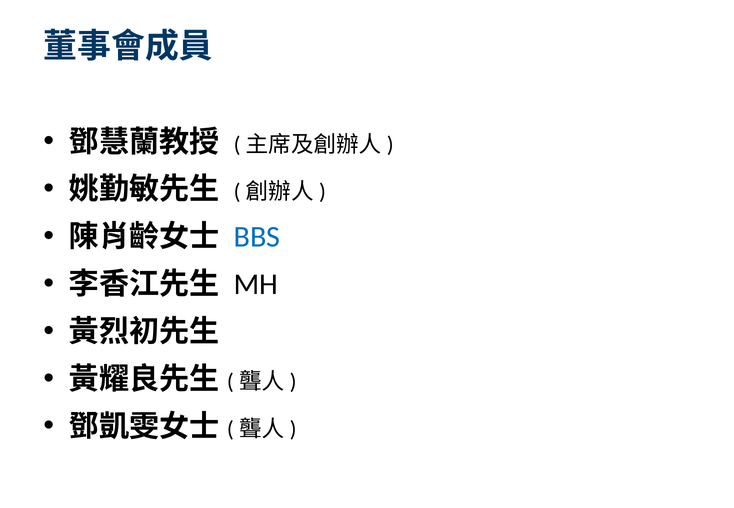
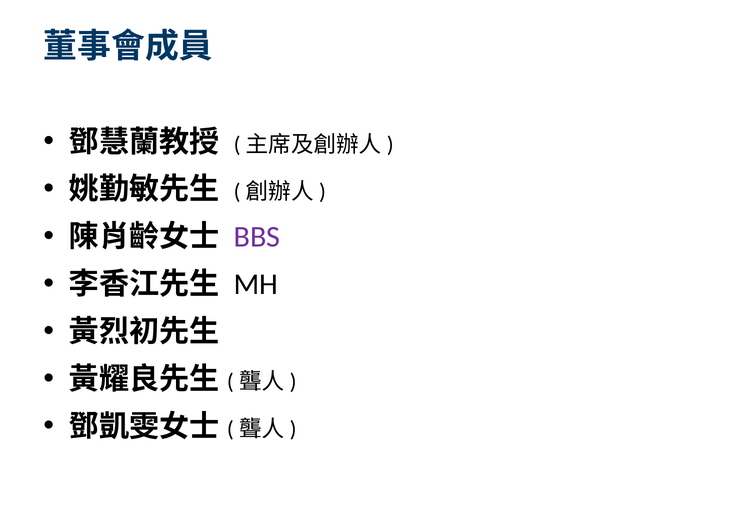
BBS colour: blue -> purple (257, 237)
